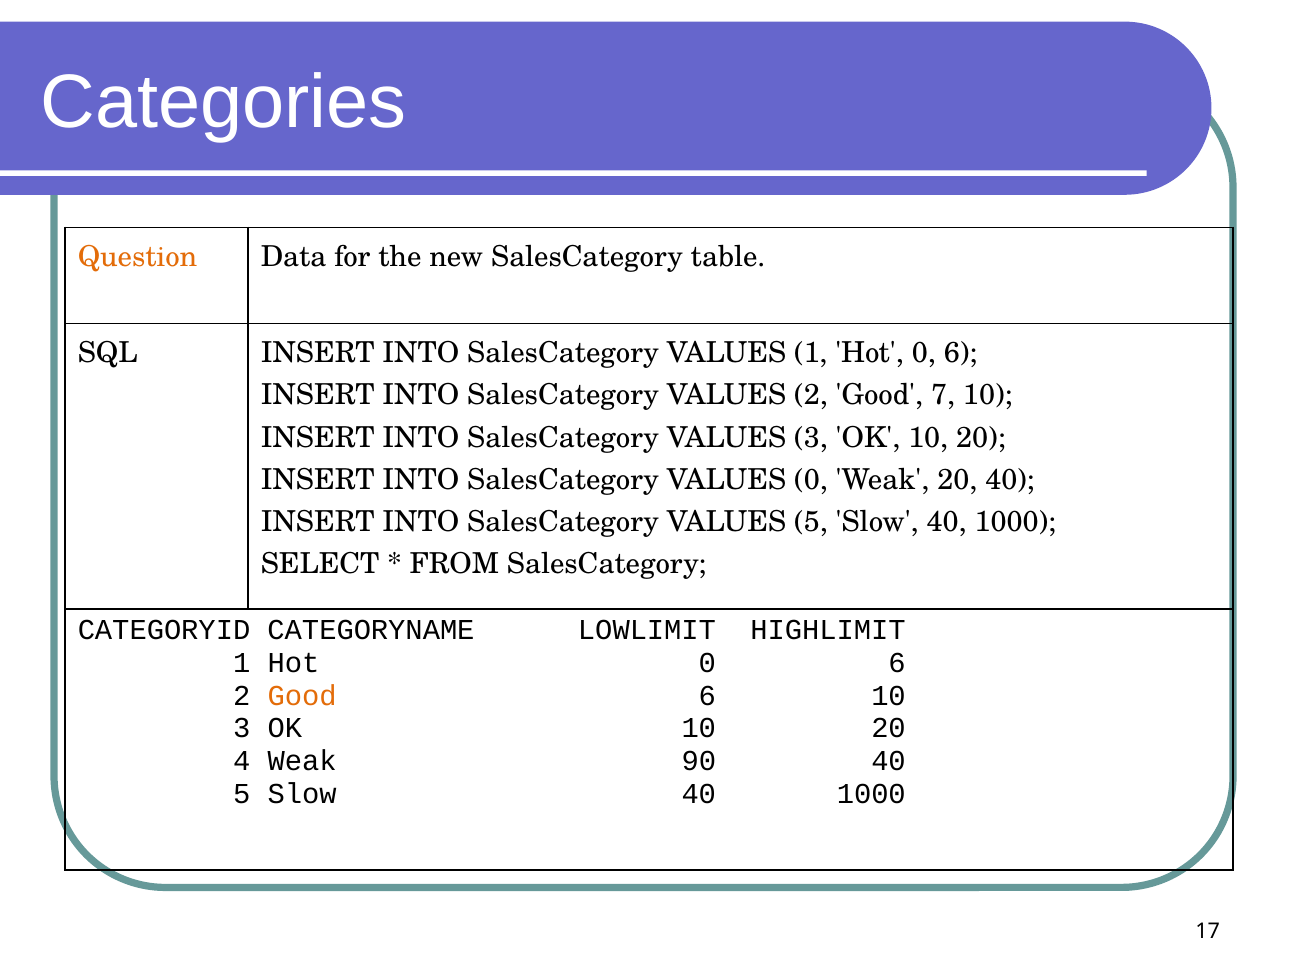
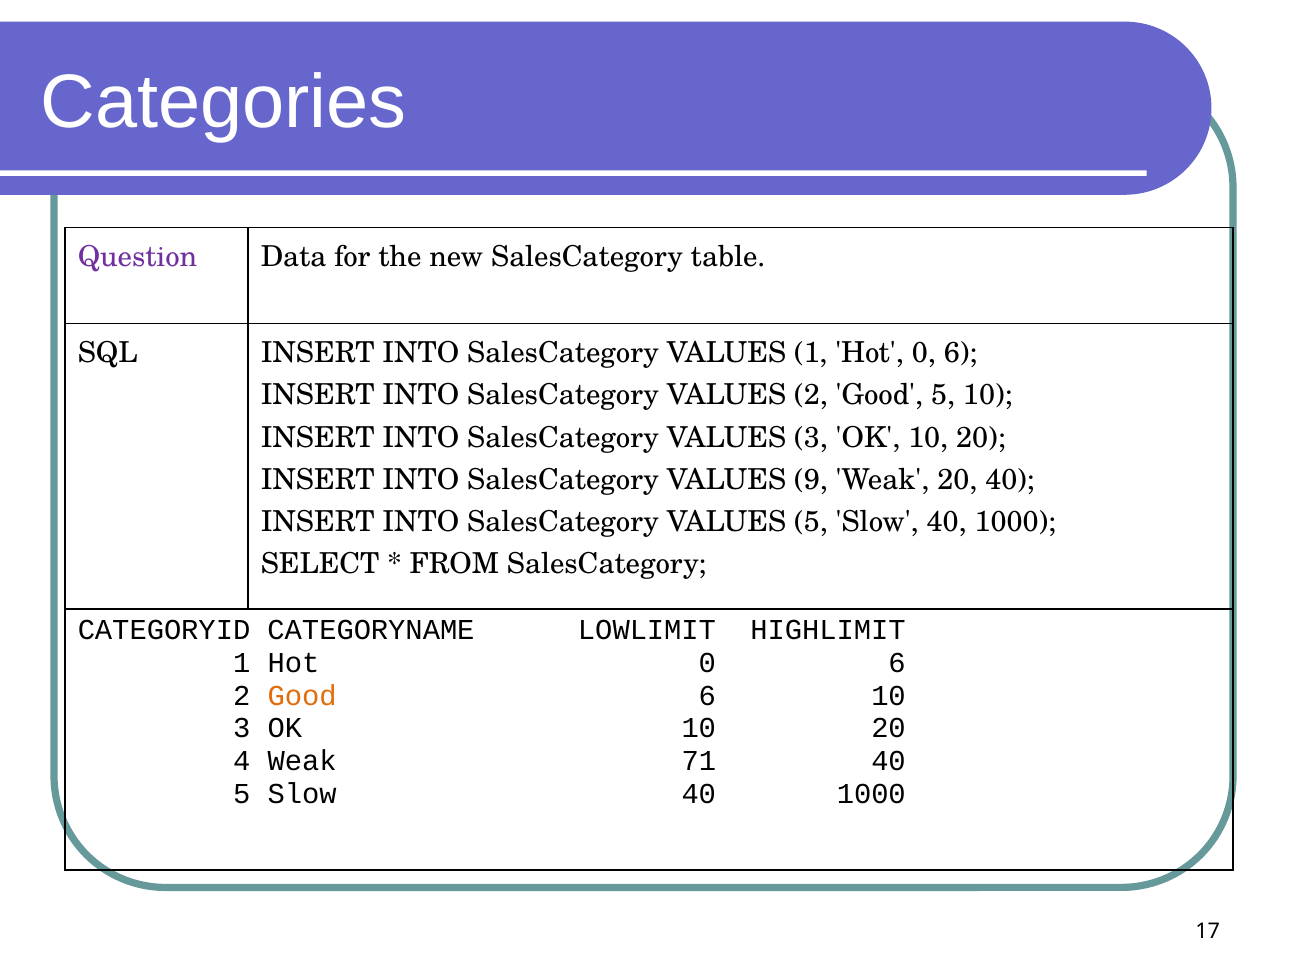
Question colour: orange -> purple (138, 257)
Good 7: 7 -> 5 (943, 395)
VALUES 0: 0 -> 9 (811, 480)
90: 90 -> 71 (699, 760)
